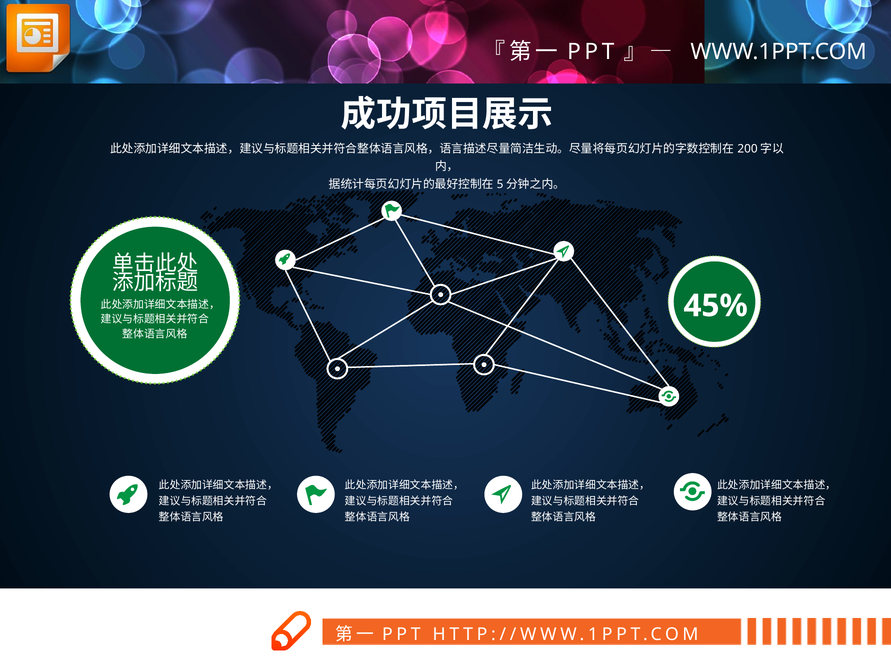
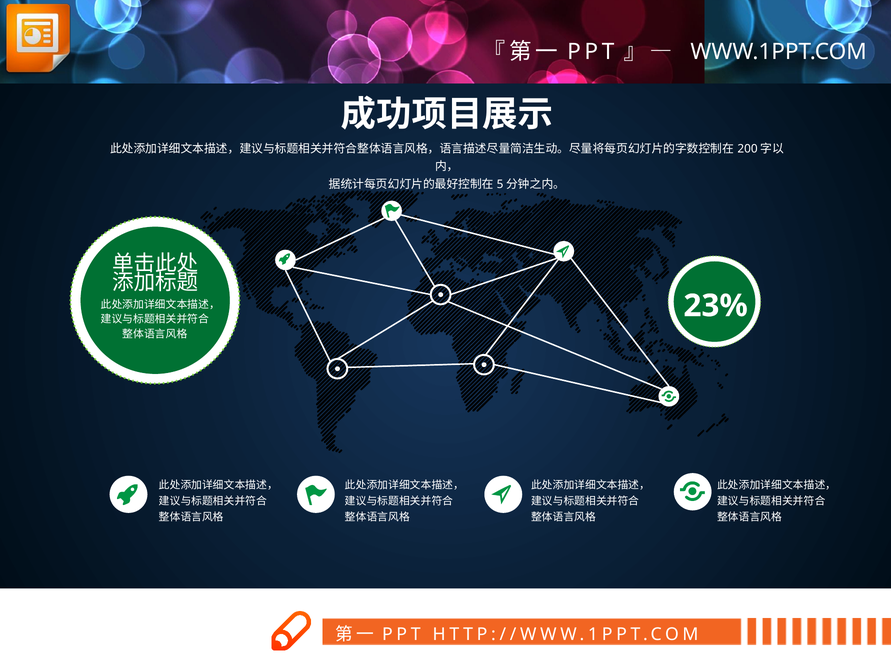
45%: 45% -> 23% (716, 306)
